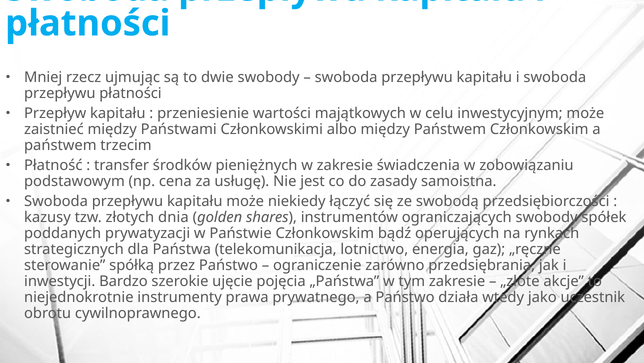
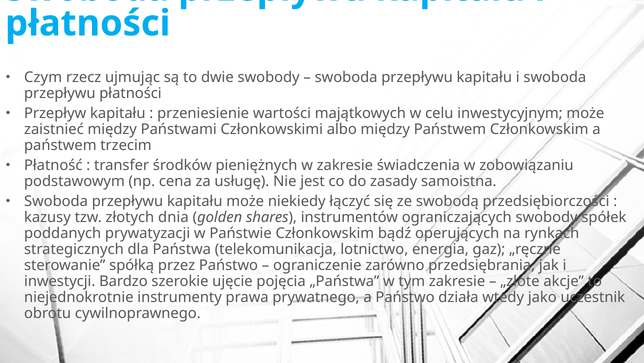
Mniej: Mniej -> Czym (43, 77)
